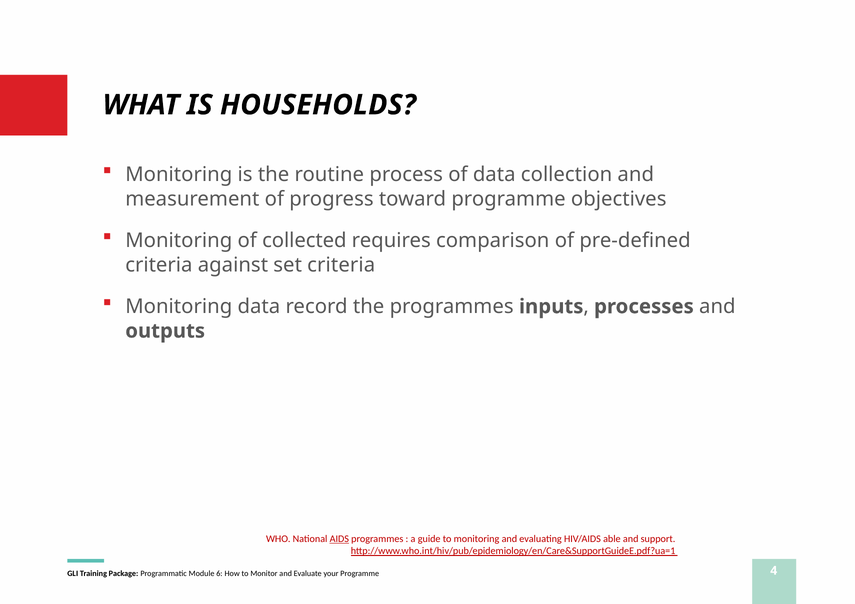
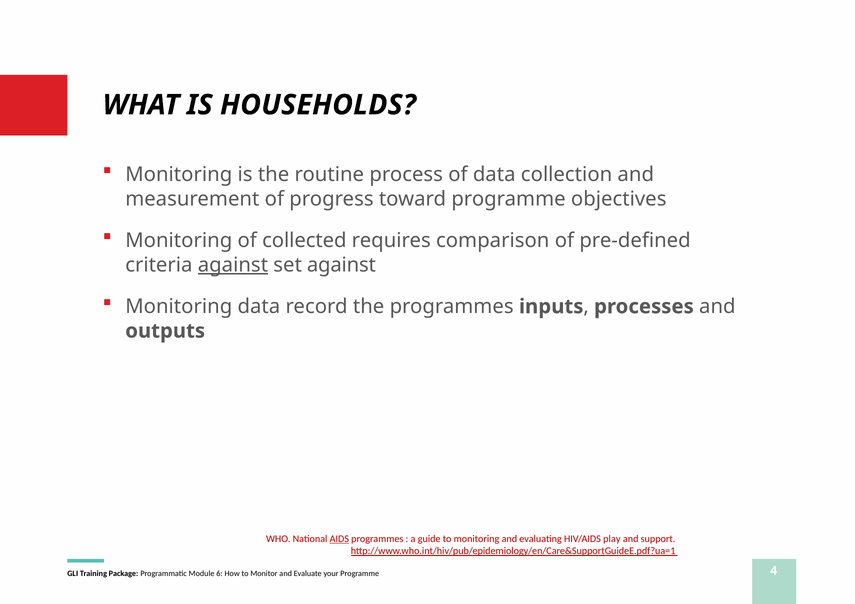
against underline: none -> present (233, 265)
set criteria: criteria -> against (341, 265)
able: able -> play (612, 538)
